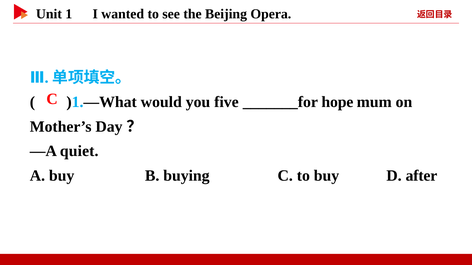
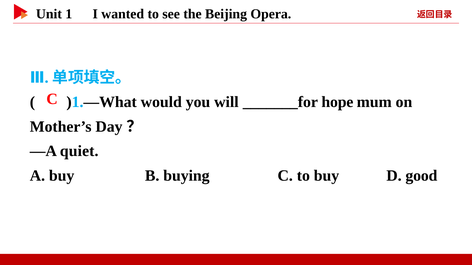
five: five -> will (226, 102)
after: after -> good (421, 176)
